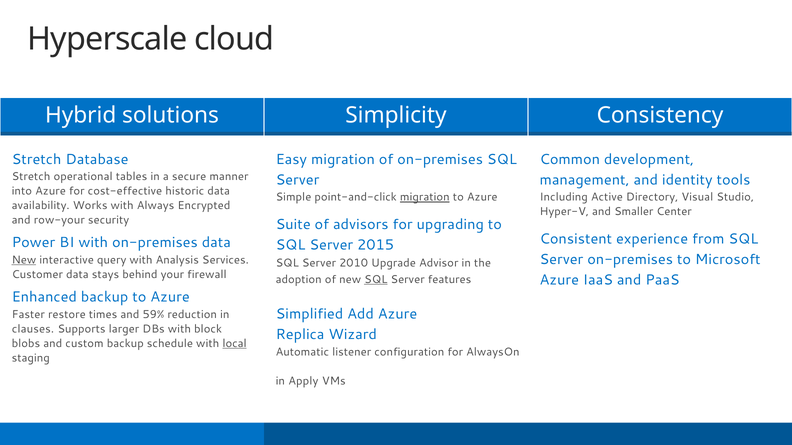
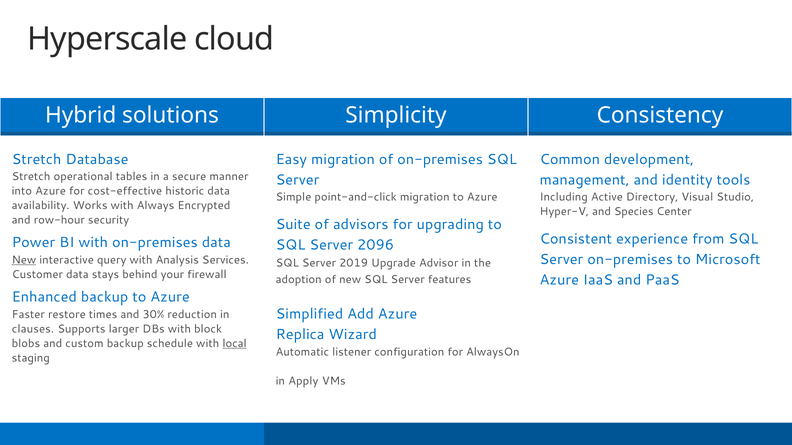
migration underline: present -> none (425, 197)
Smaller: Smaller -> Species (634, 212)
row-your: row-your -> row-hour (59, 220)
2015: 2015 -> 2096 (376, 245)
2010: 2010 -> 2019 (354, 263)
SQL underline: present -> none (376, 280)
59%: 59% -> 30% (153, 315)
